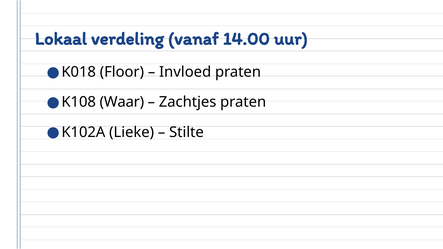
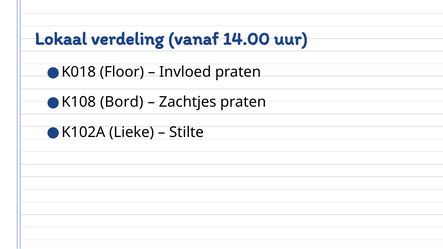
Waar: Waar -> Bord (122, 102)
